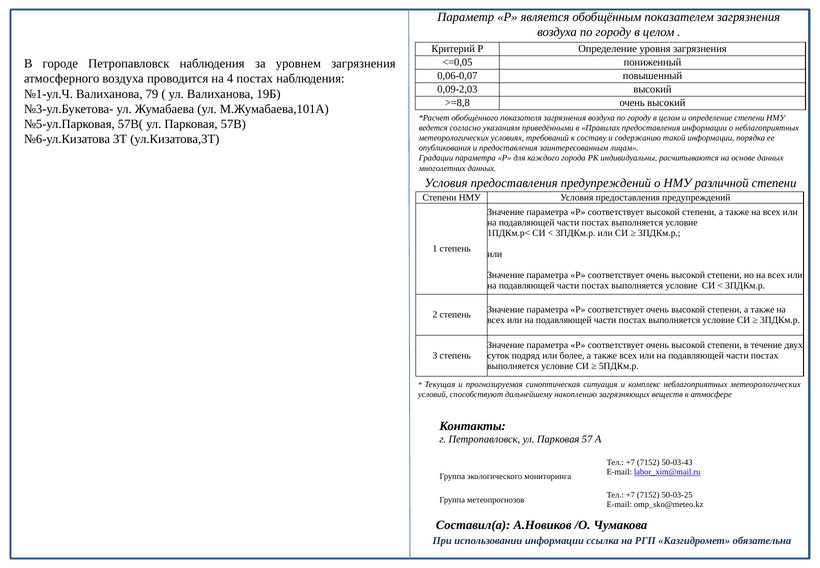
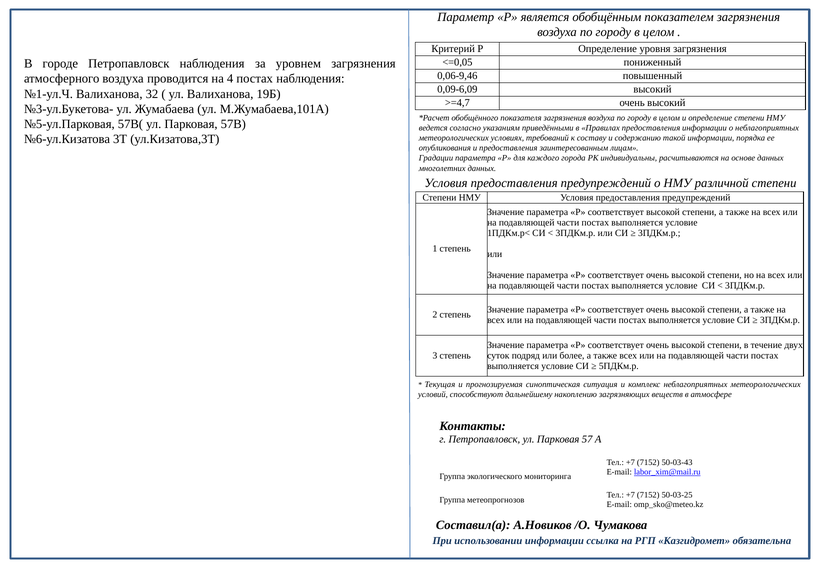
0,06-0,07: 0,06-0,07 -> 0,06-9,46 (457, 76)
0,09-2,03: 0,09-2,03 -> 0,09-6,09 (457, 89)
79: 79 -> 32 (152, 94)
>=8,8: >=8,8 -> >=4,7 (457, 103)
